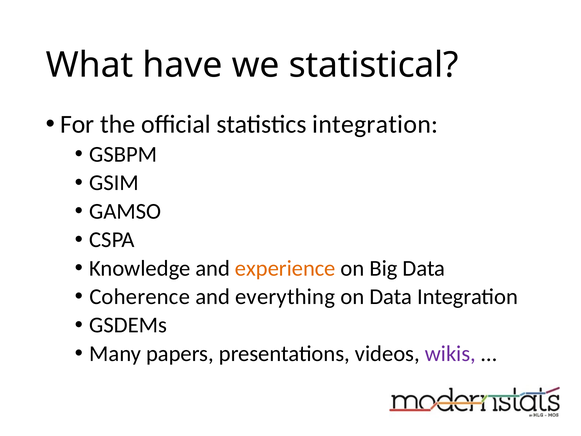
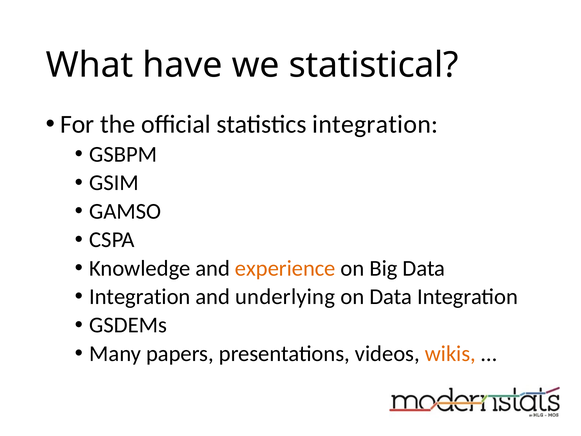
Coherence: Coherence -> Integration (140, 296)
everything: everything -> underlying (285, 296)
wikis colour: purple -> orange (450, 353)
